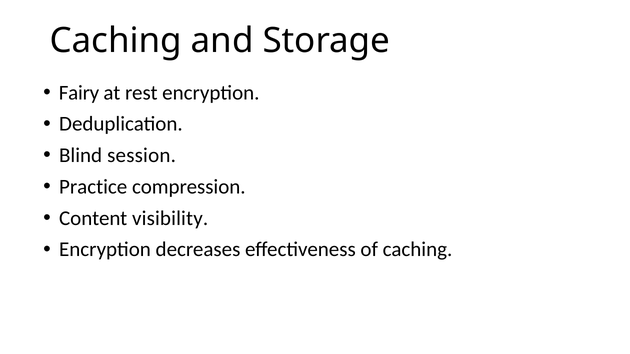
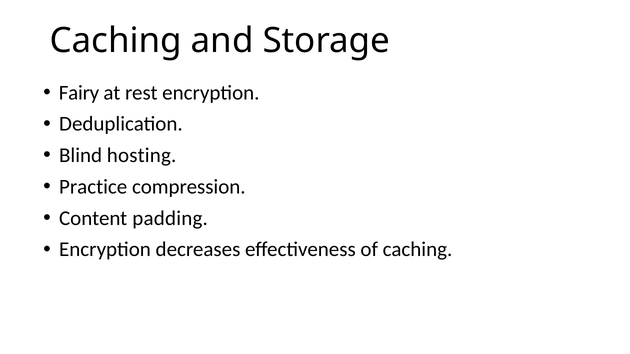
session: session -> hosting (142, 156)
visibility: visibility -> padding (170, 218)
